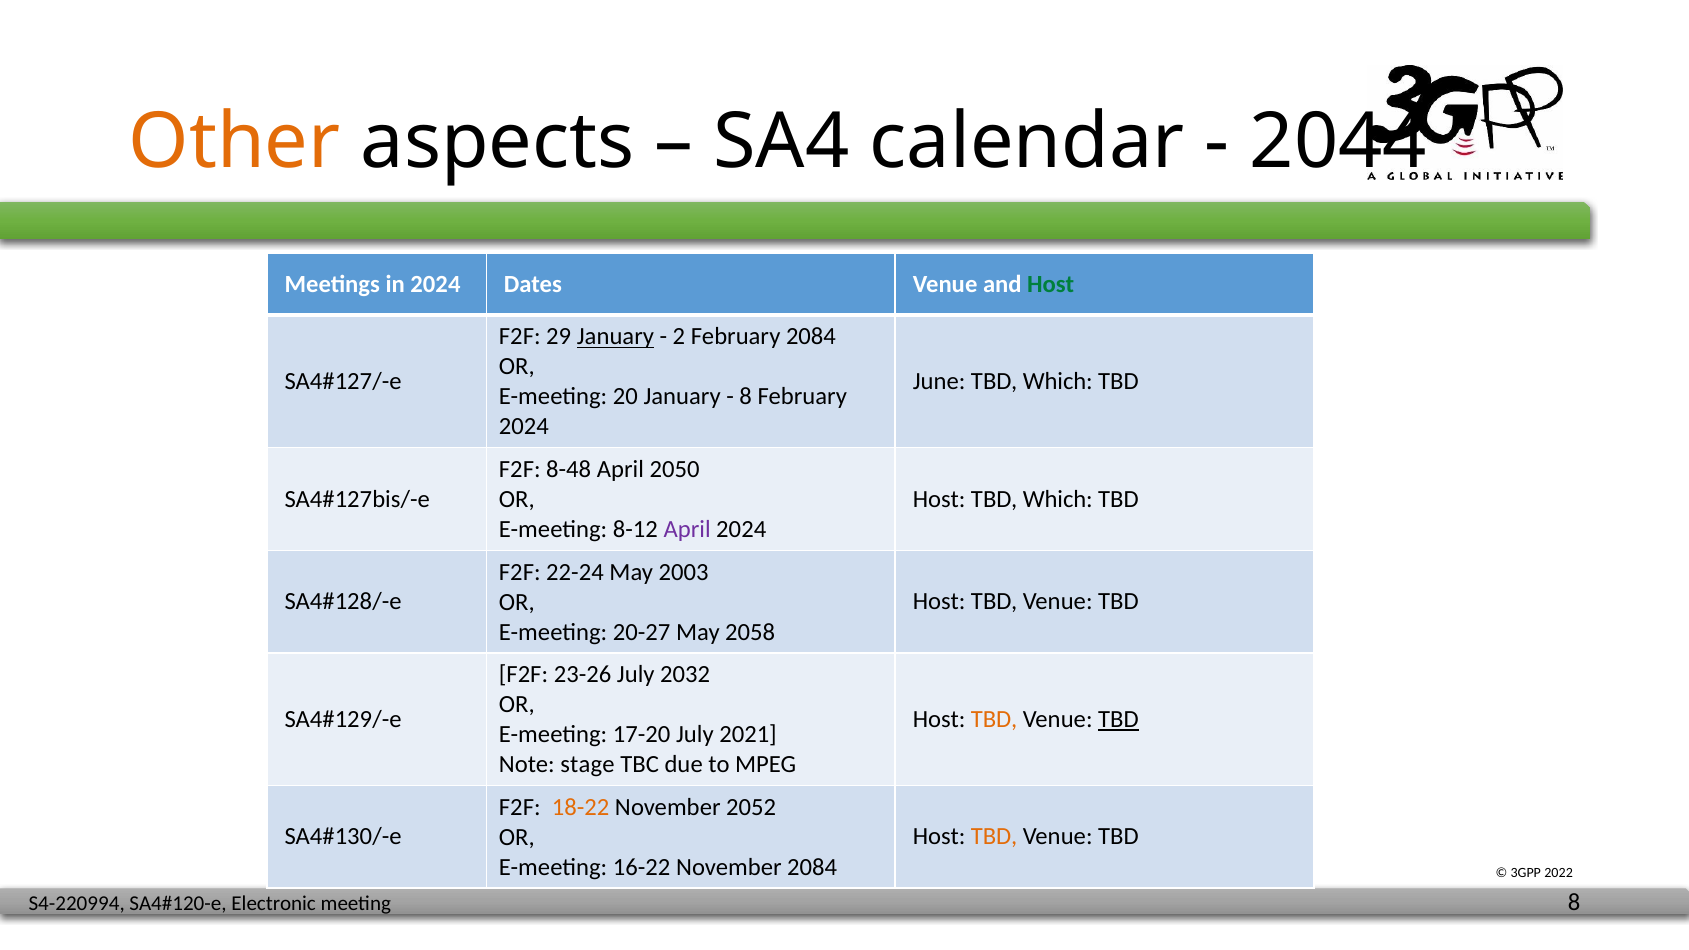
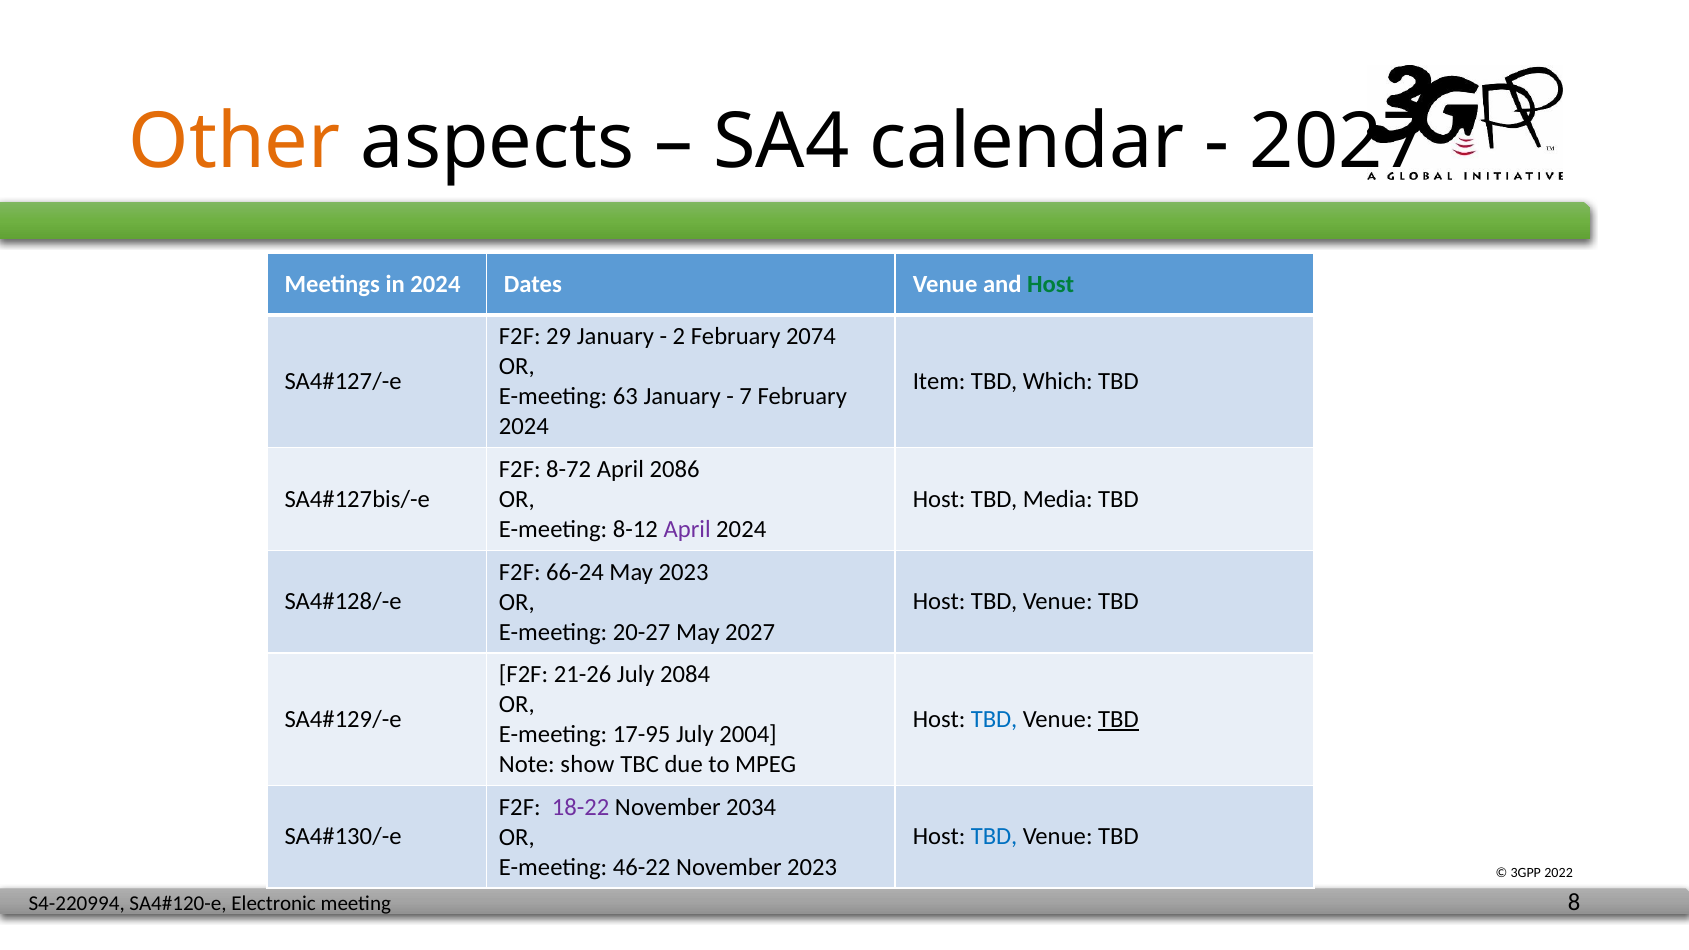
2044: 2044 -> 2027 (1338, 142)
January underline: present -> none (615, 337)
February 2084: 2084 -> 2074 (811, 337)
June: June -> Item (939, 381)
20: 20 -> 63 (625, 397)
8: 8 -> 7 (746, 397)
8-48: 8-48 -> 8-72 (569, 469)
2050: 2050 -> 2086 (675, 469)
Host TBD Which: Which -> Media (1058, 499)
22-24: 22-24 -> 66-24 (575, 572)
May 2003: 2003 -> 2023 (684, 572)
May 2058: 2058 -> 2027 (750, 632)
23-26: 23-26 -> 21-26 (583, 675)
2032: 2032 -> 2084 (685, 675)
TBD colour: orange -> blue (994, 719)
17-20: 17-20 -> 17-95 (642, 735)
2021: 2021 -> 2004 (748, 735)
stage: stage -> show (587, 765)
18-22 colour: orange -> purple (581, 807)
2052: 2052 -> 2034 (751, 807)
TBD colour: orange -> blue (994, 837)
16-22: 16-22 -> 46-22 (642, 867)
November 2084: 2084 -> 2023 (812, 867)
